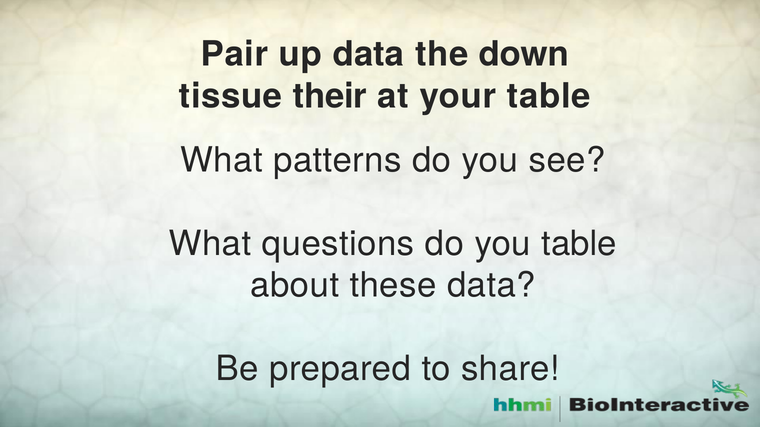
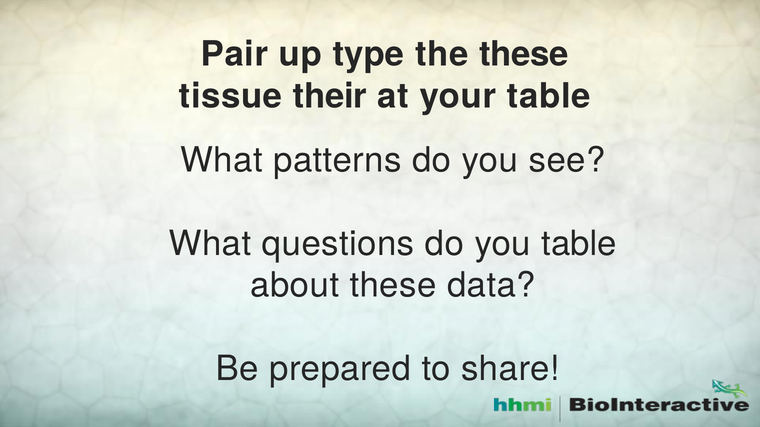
up data: data -> type (369, 55)
the down: down -> these (524, 55)
